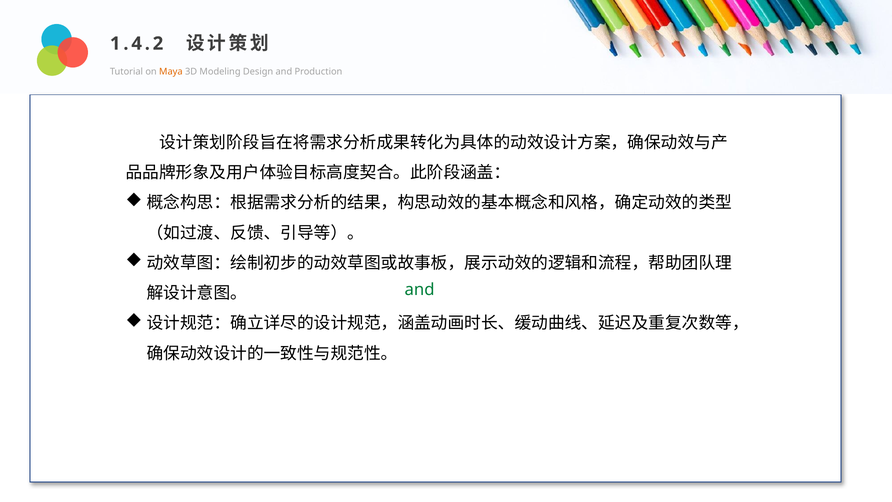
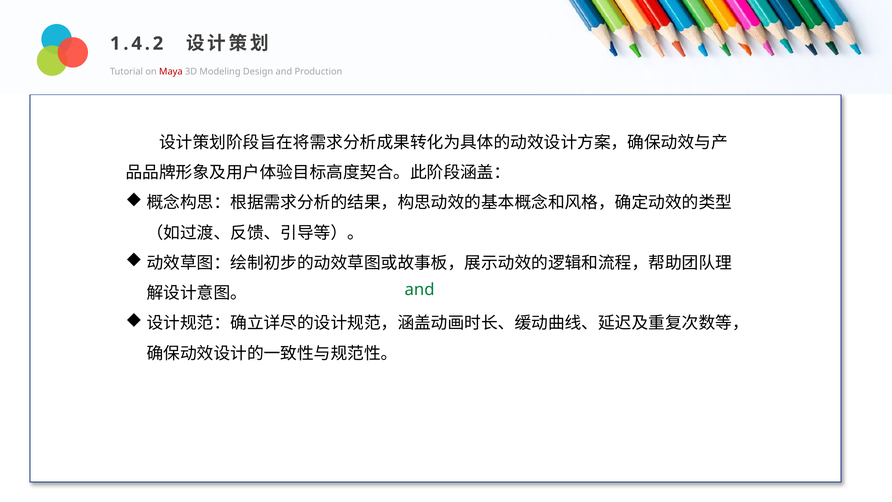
Maya colour: orange -> red (171, 72)
